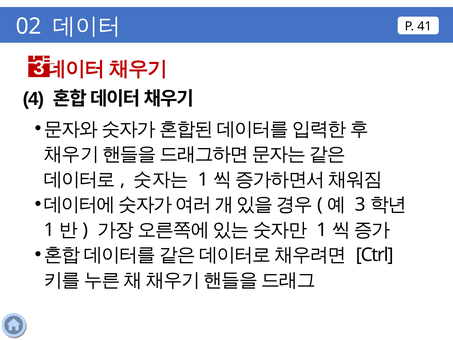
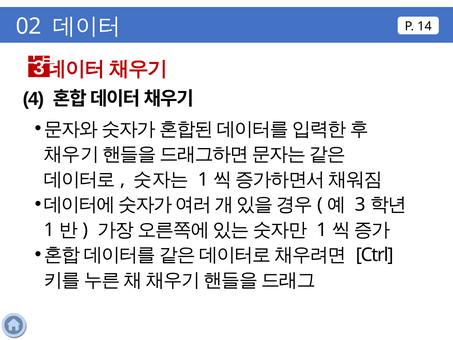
41: 41 -> 14 (425, 26)
